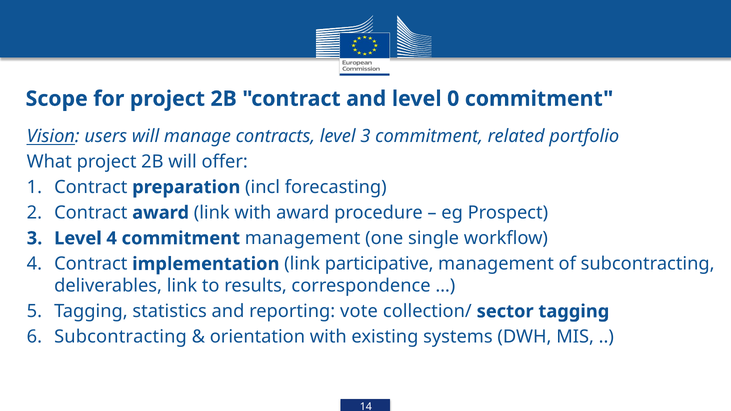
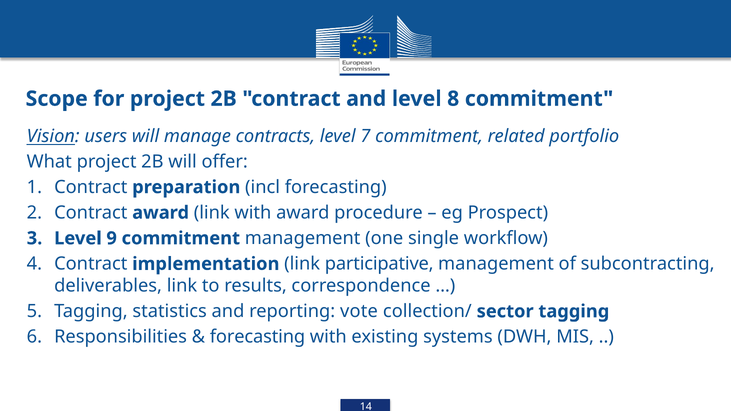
0: 0 -> 8 (453, 99)
level 3: 3 -> 7 (365, 136)
Level 4: 4 -> 9 (112, 238)
Subcontracting: Subcontracting -> Responsibilities (121, 337)
orientation: orientation -> forecasting (258, 337)
